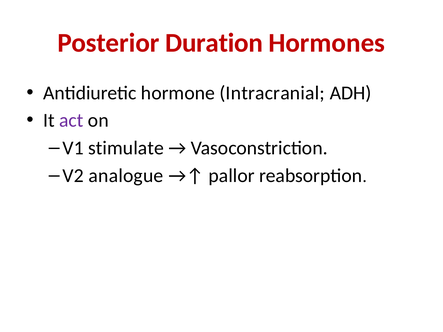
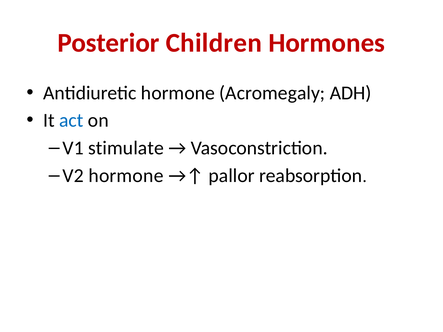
Duration: Duration -> Children (214, 43)
Intracranial: Intracranial -> Acromegaly (272, 93)
act colour: purple -> blue (71, 121)
V2 analogue: analogue -> hormone (126, 176)
